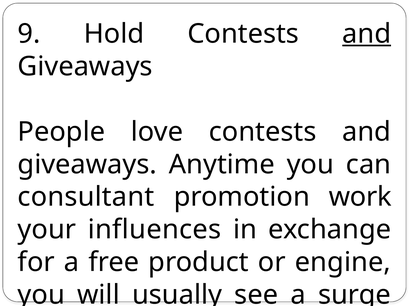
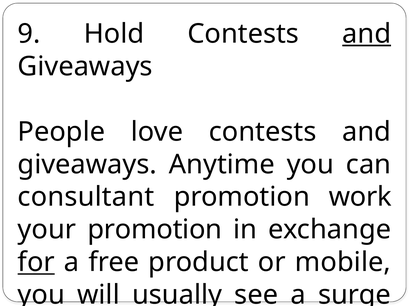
your influences: influences -> promotion (155, 230)
for underline: none -> present (36, 263)
engine: engine -> mobile (343, 263)
